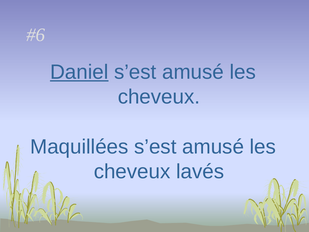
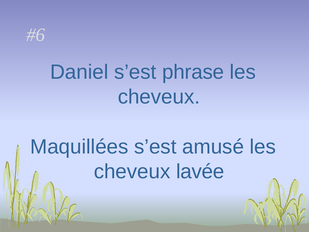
Daniel underline: present -> none (79, 72)
amusé: amusé -> phrase (193, 72)
lavés: lavés -> lavée (200, 171)
